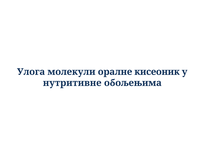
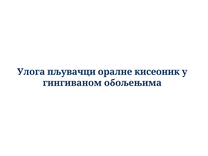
молекули: молекули -> пљувачци (72, 72)
нутритивне: нутритивне -> гингиваном (72, 83)
